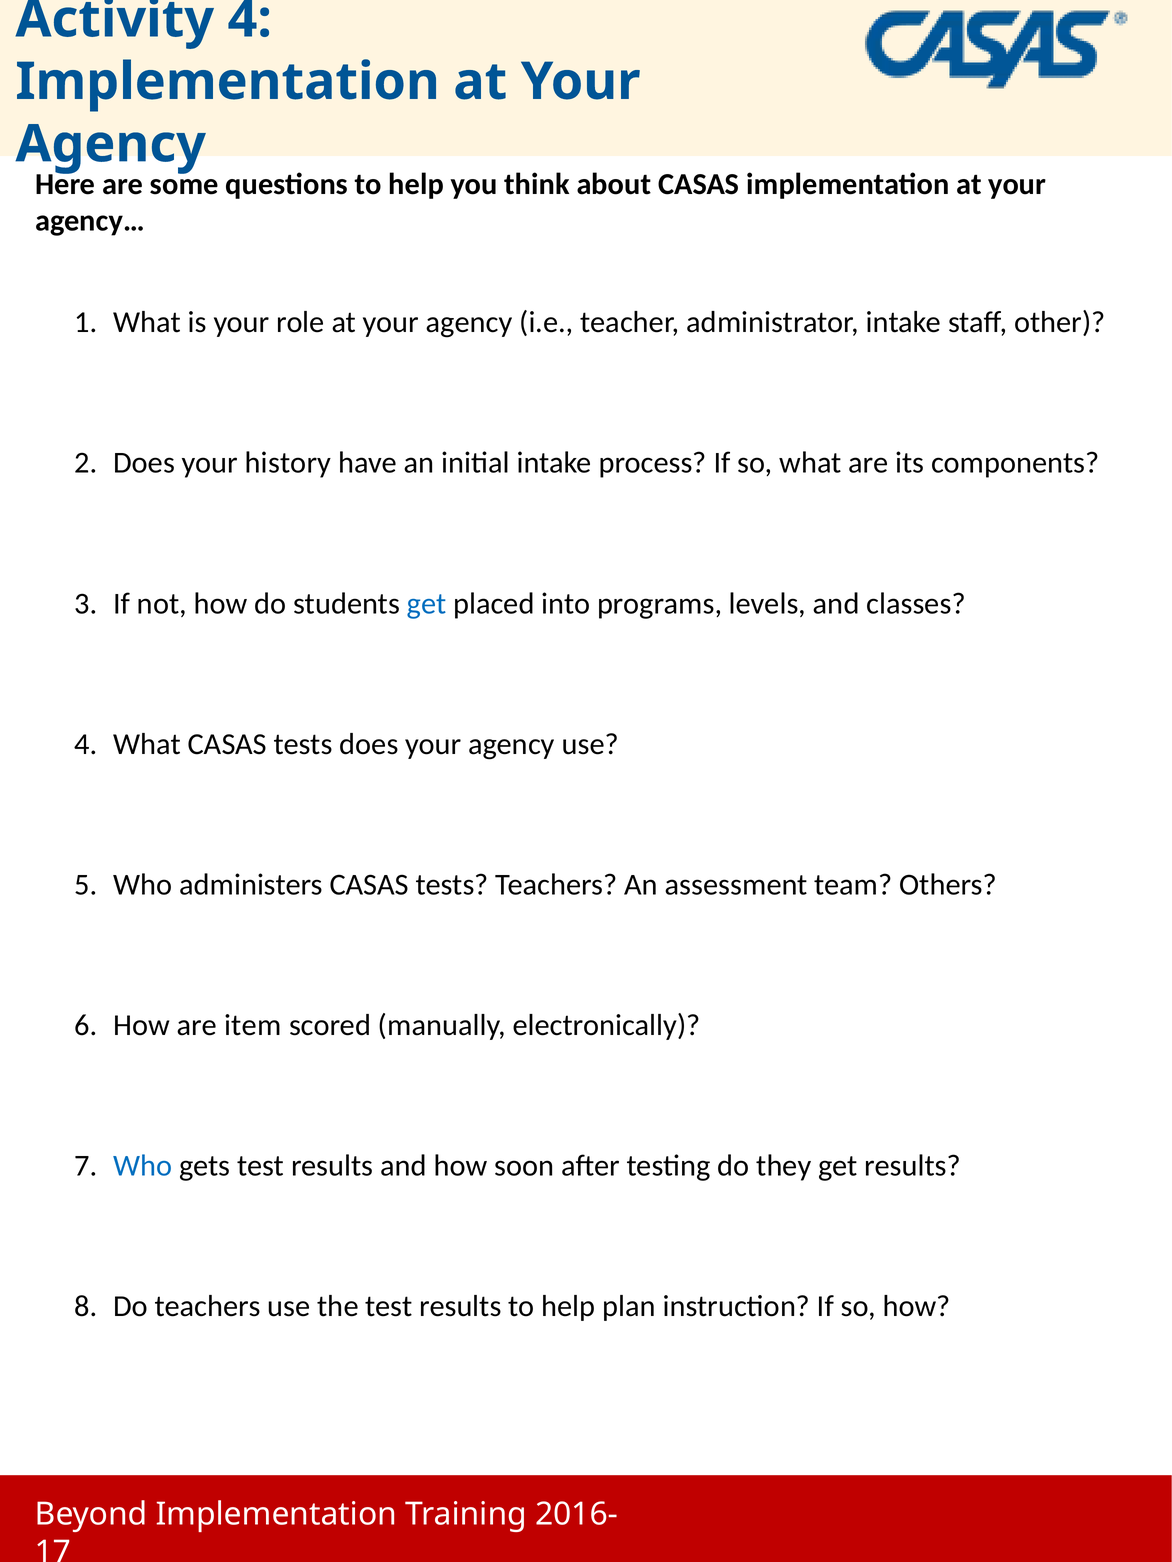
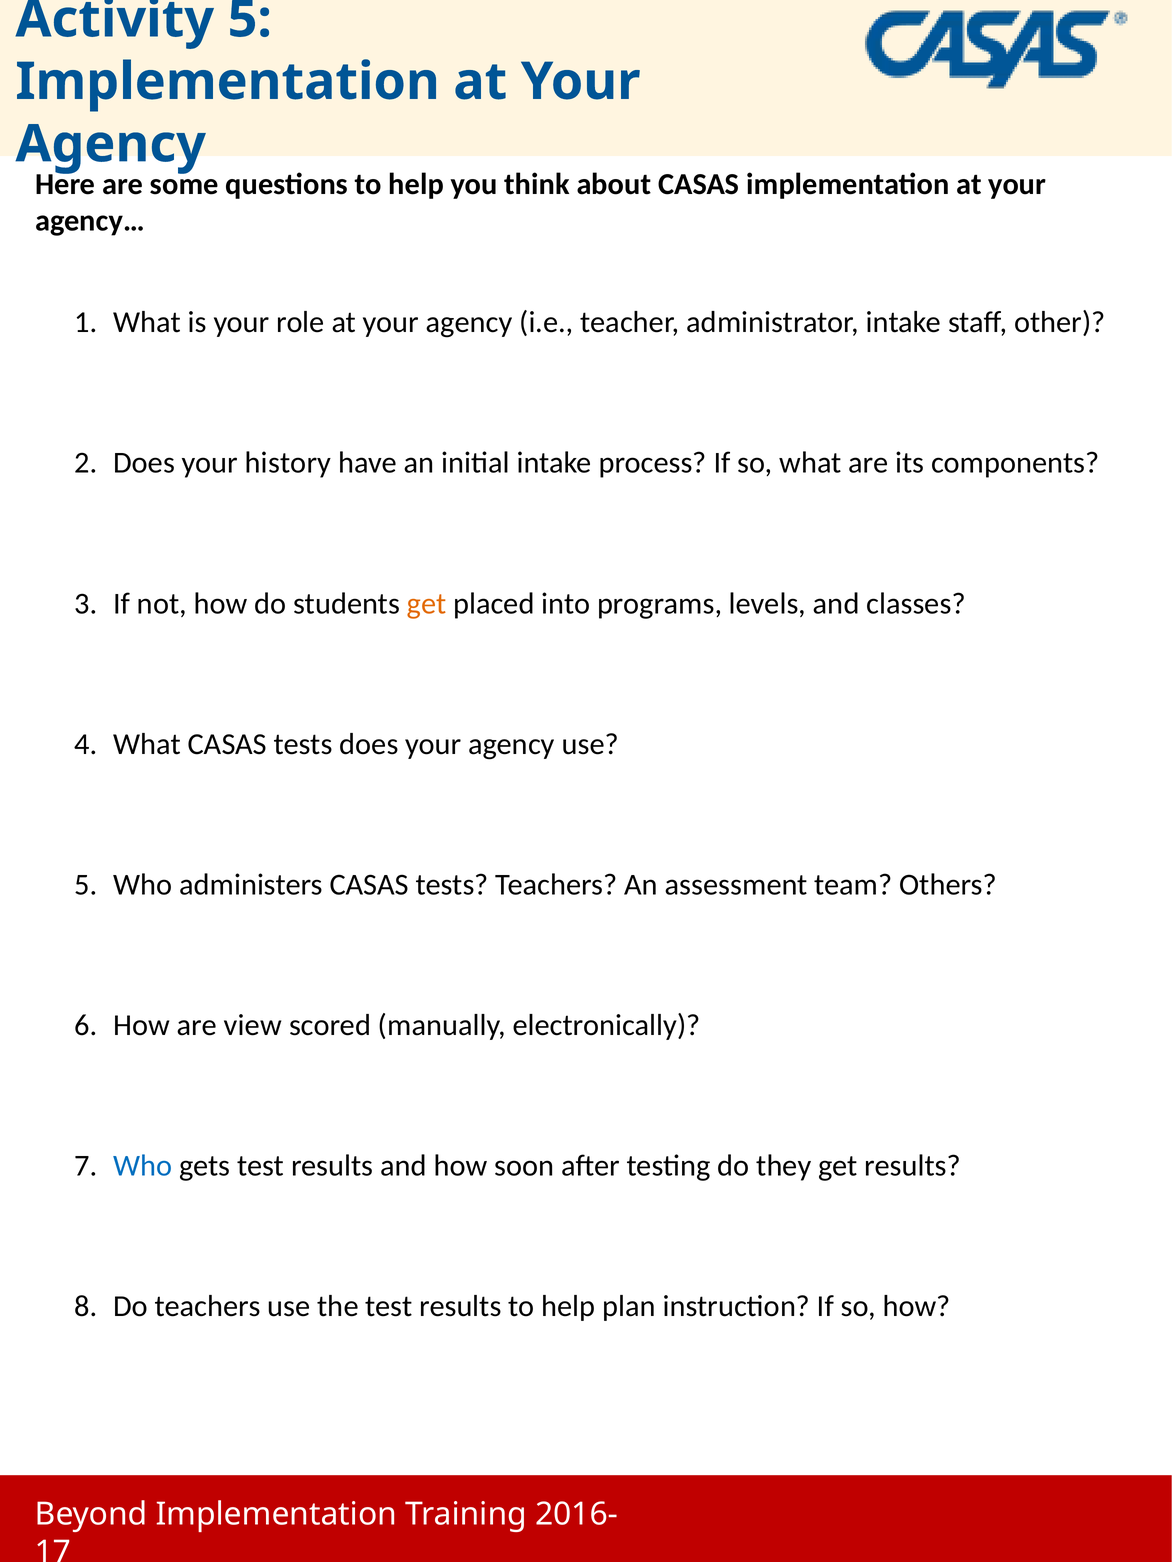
Activity 4: 4 -> 5 (250, 19)
get colour: blue -> orange (427, 604)
item: item -> view (253, 1026)
